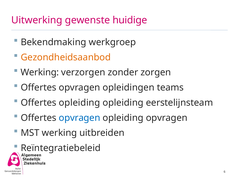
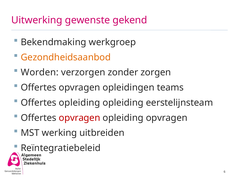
huidige: huidige -> gekend (130, 20)
Werking: Werking -> Worden (40, 73)
opvragen colour: blue -> red (80, 118)
